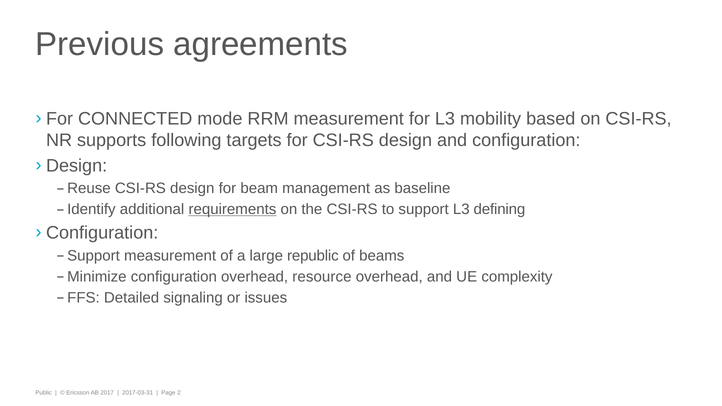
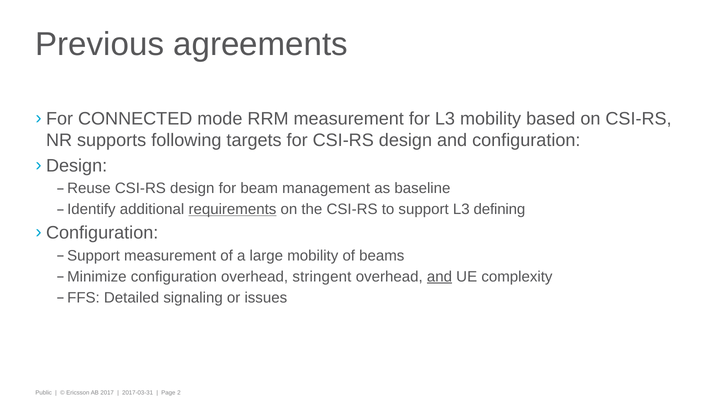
large republic: republic -> mobility (313, 256)
resource: resource -> stringent (322, 277)
and underline: none -> present (440, 277)
